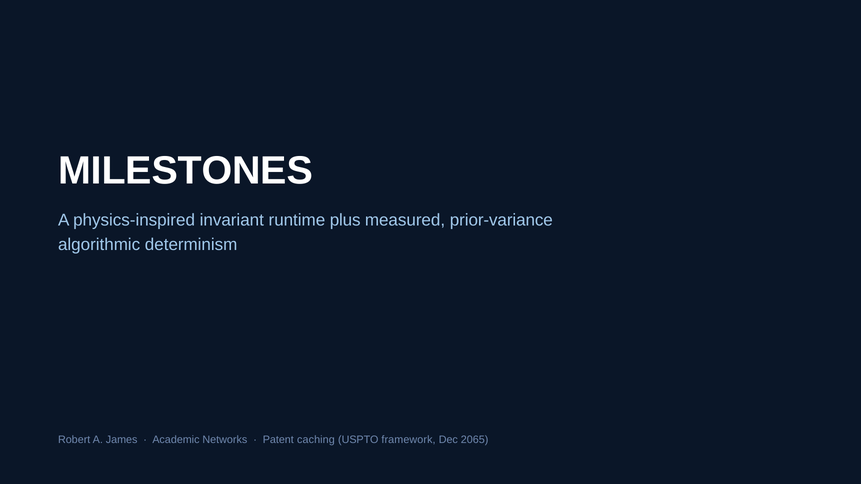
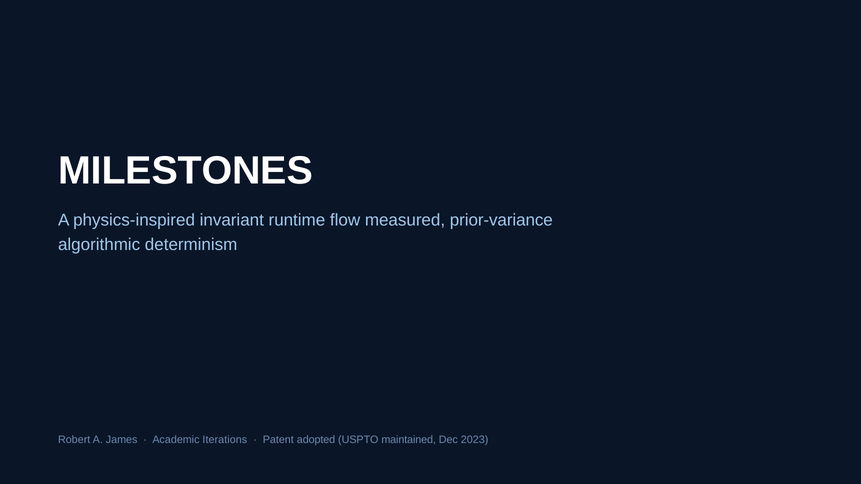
plus: plus -> flow (345, 220)
Networks: Networks -> Iterations (225, 440)
caching: caching -> adopted (316, 440)
framework: framework -> maintained (409, 440)
2065: 2065 -> 2023 (475, 440)
